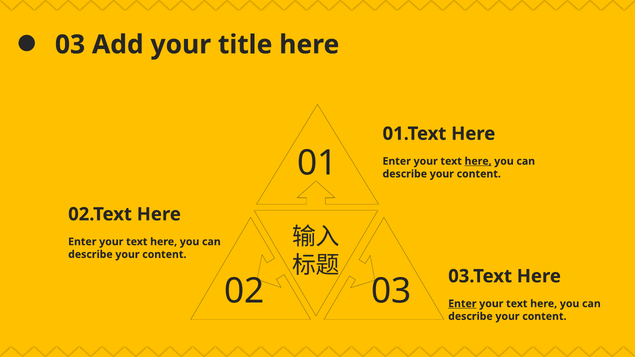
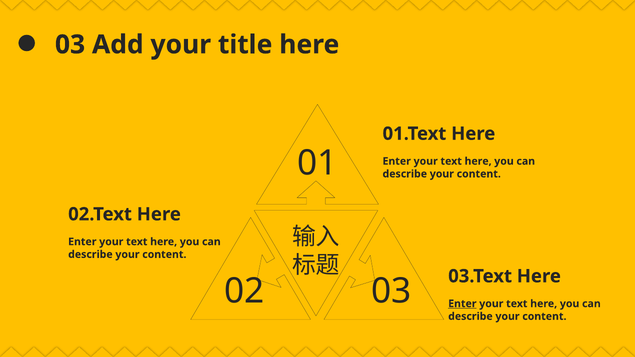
here underline: present -> none (478, 161)
